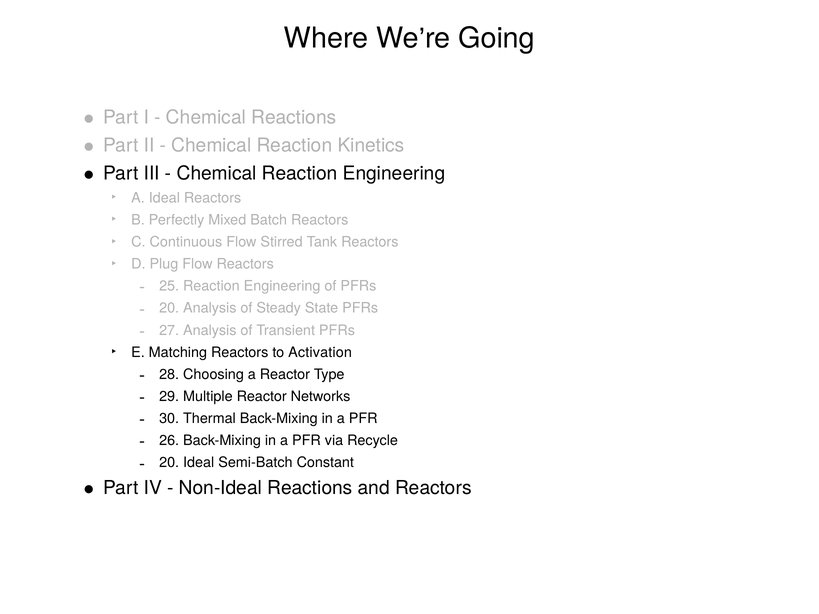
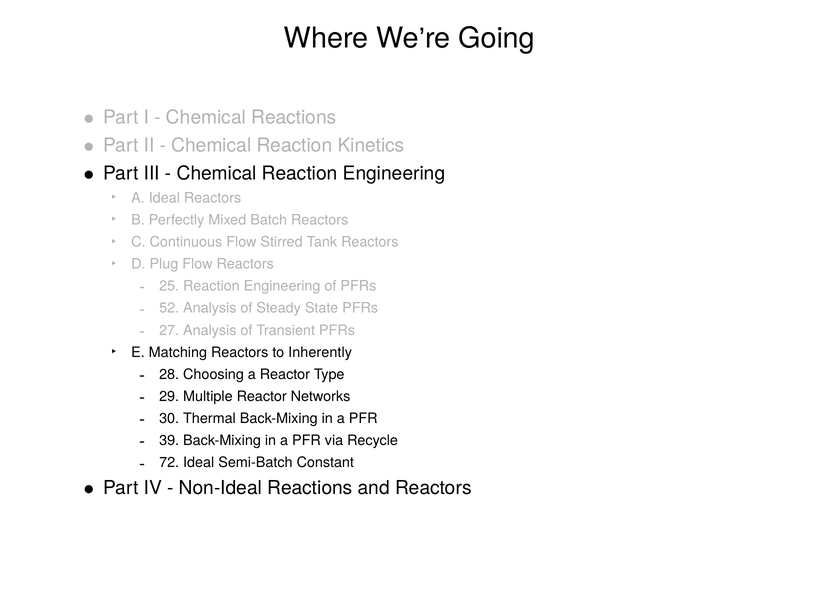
20: 20 -> 52 (169, 308)
Activation: Activation -> Inherently (320, 353)
26: 26 -> 39 (169, 441)
20: 20 -> 72 (169, 463)
